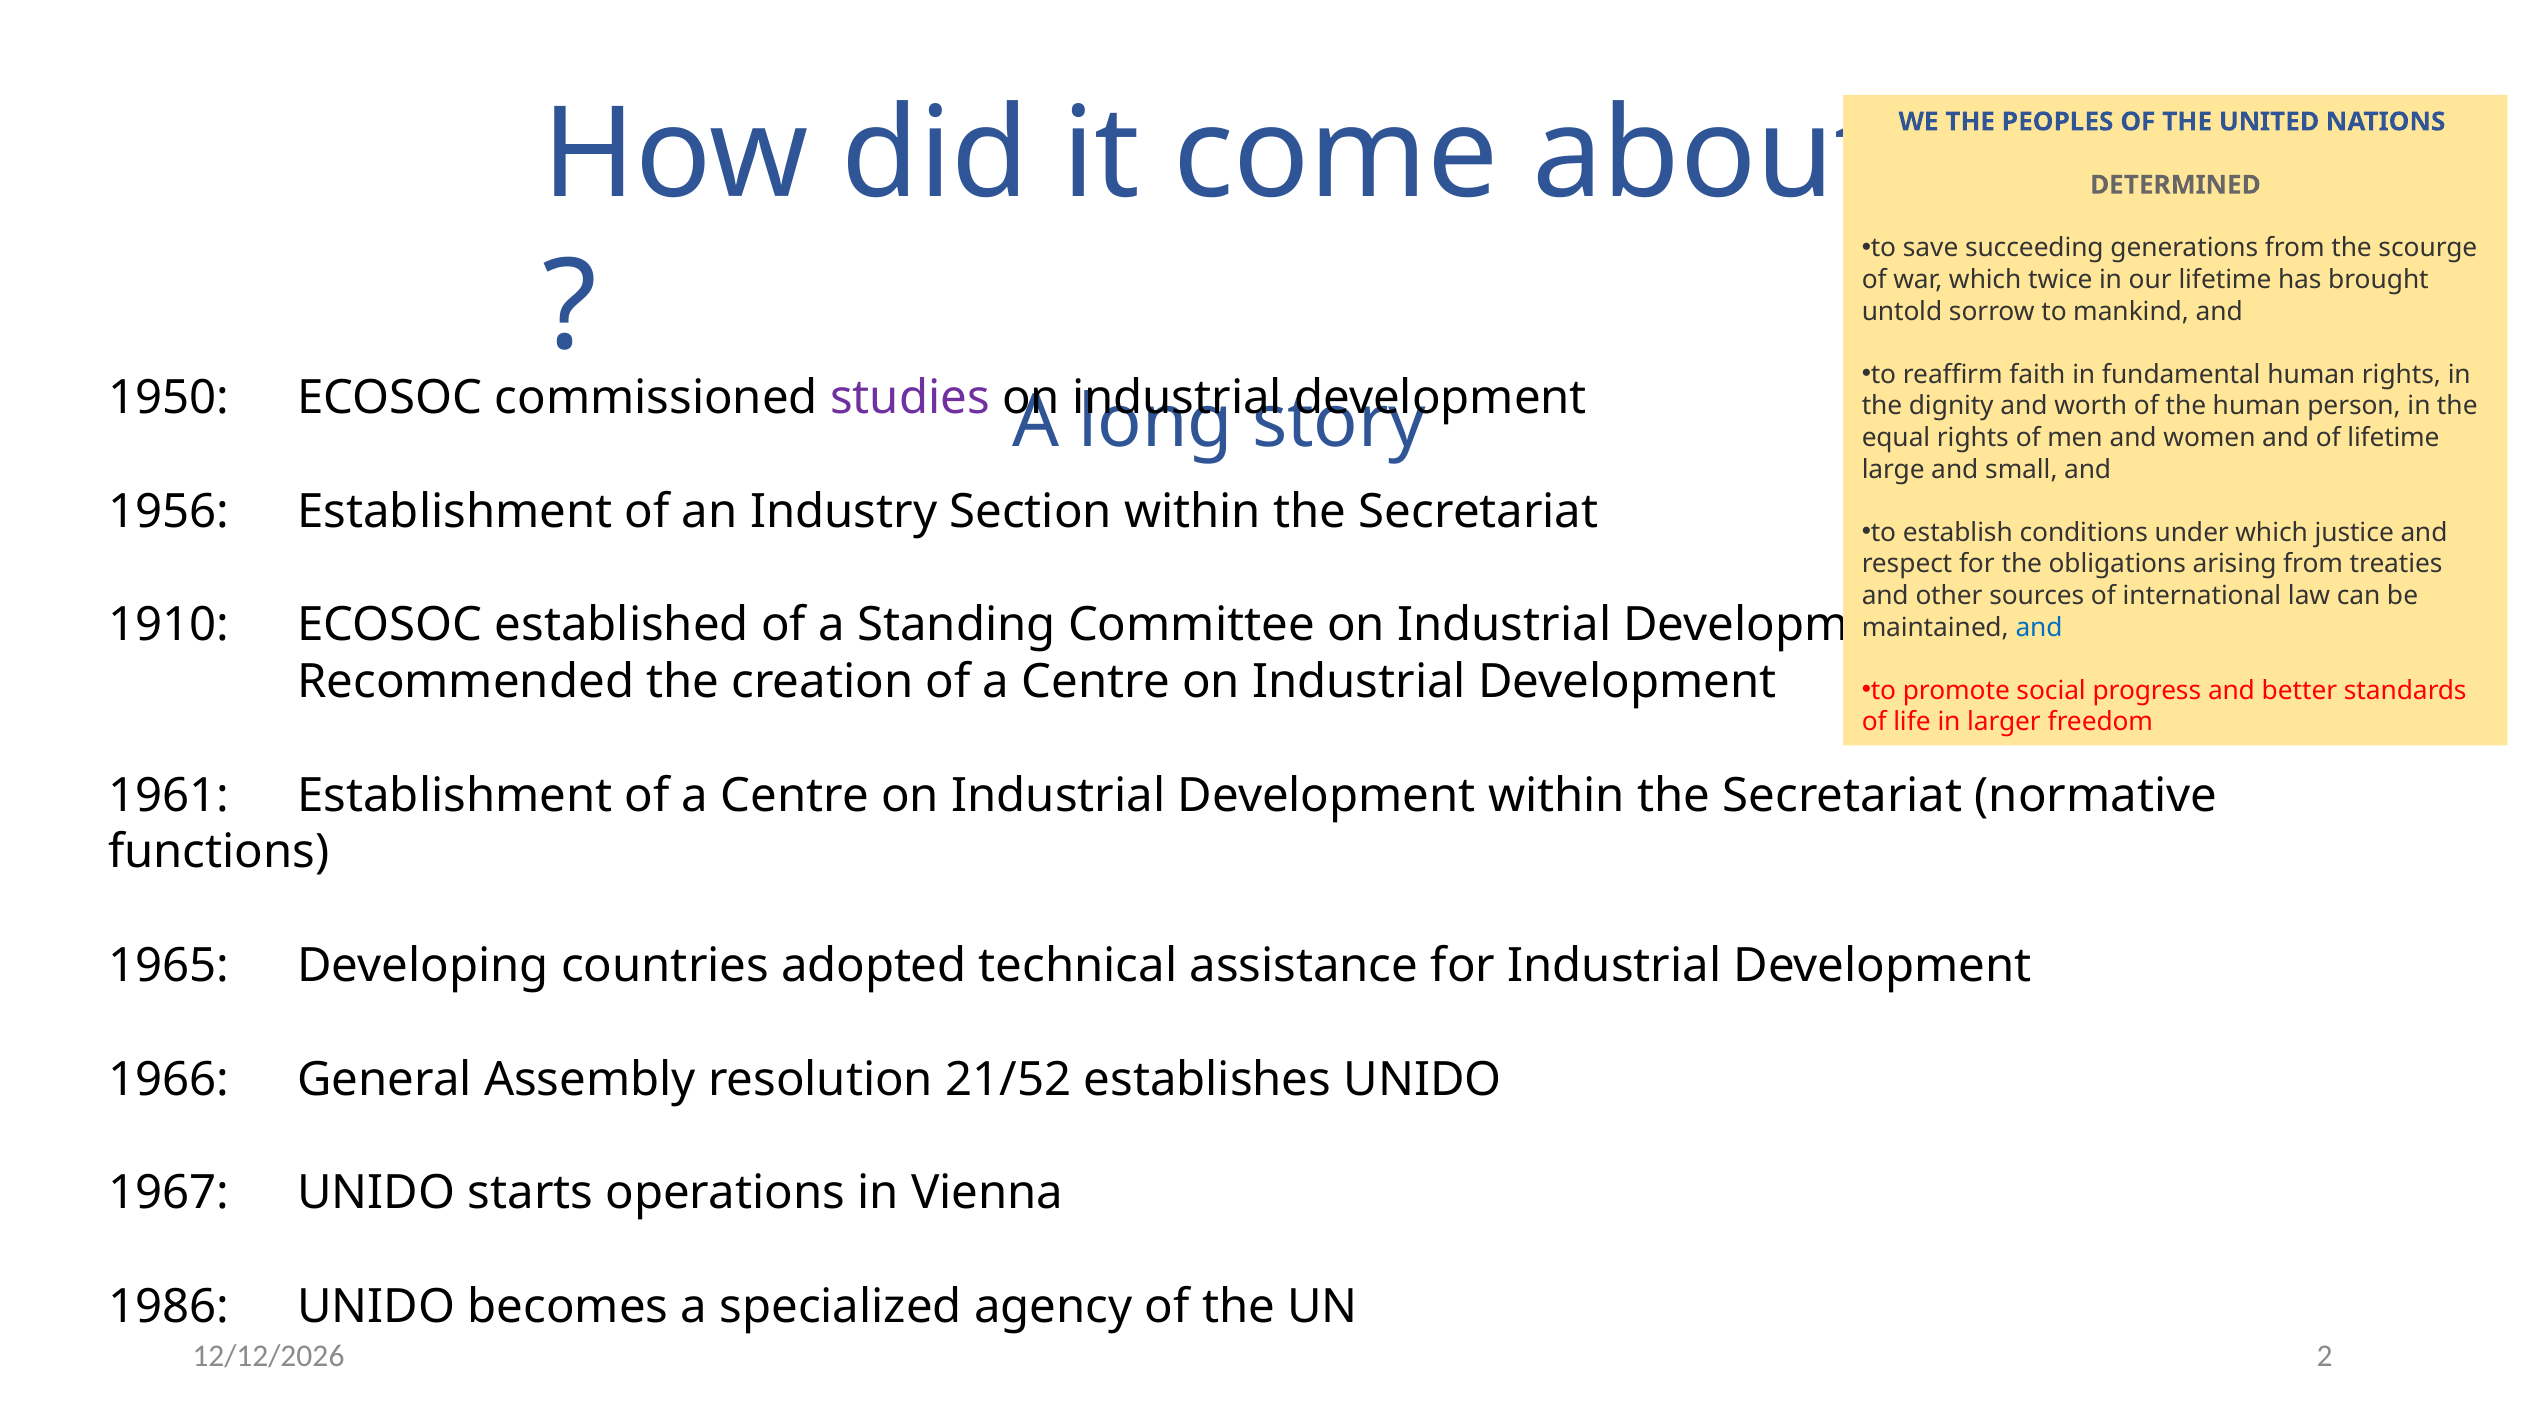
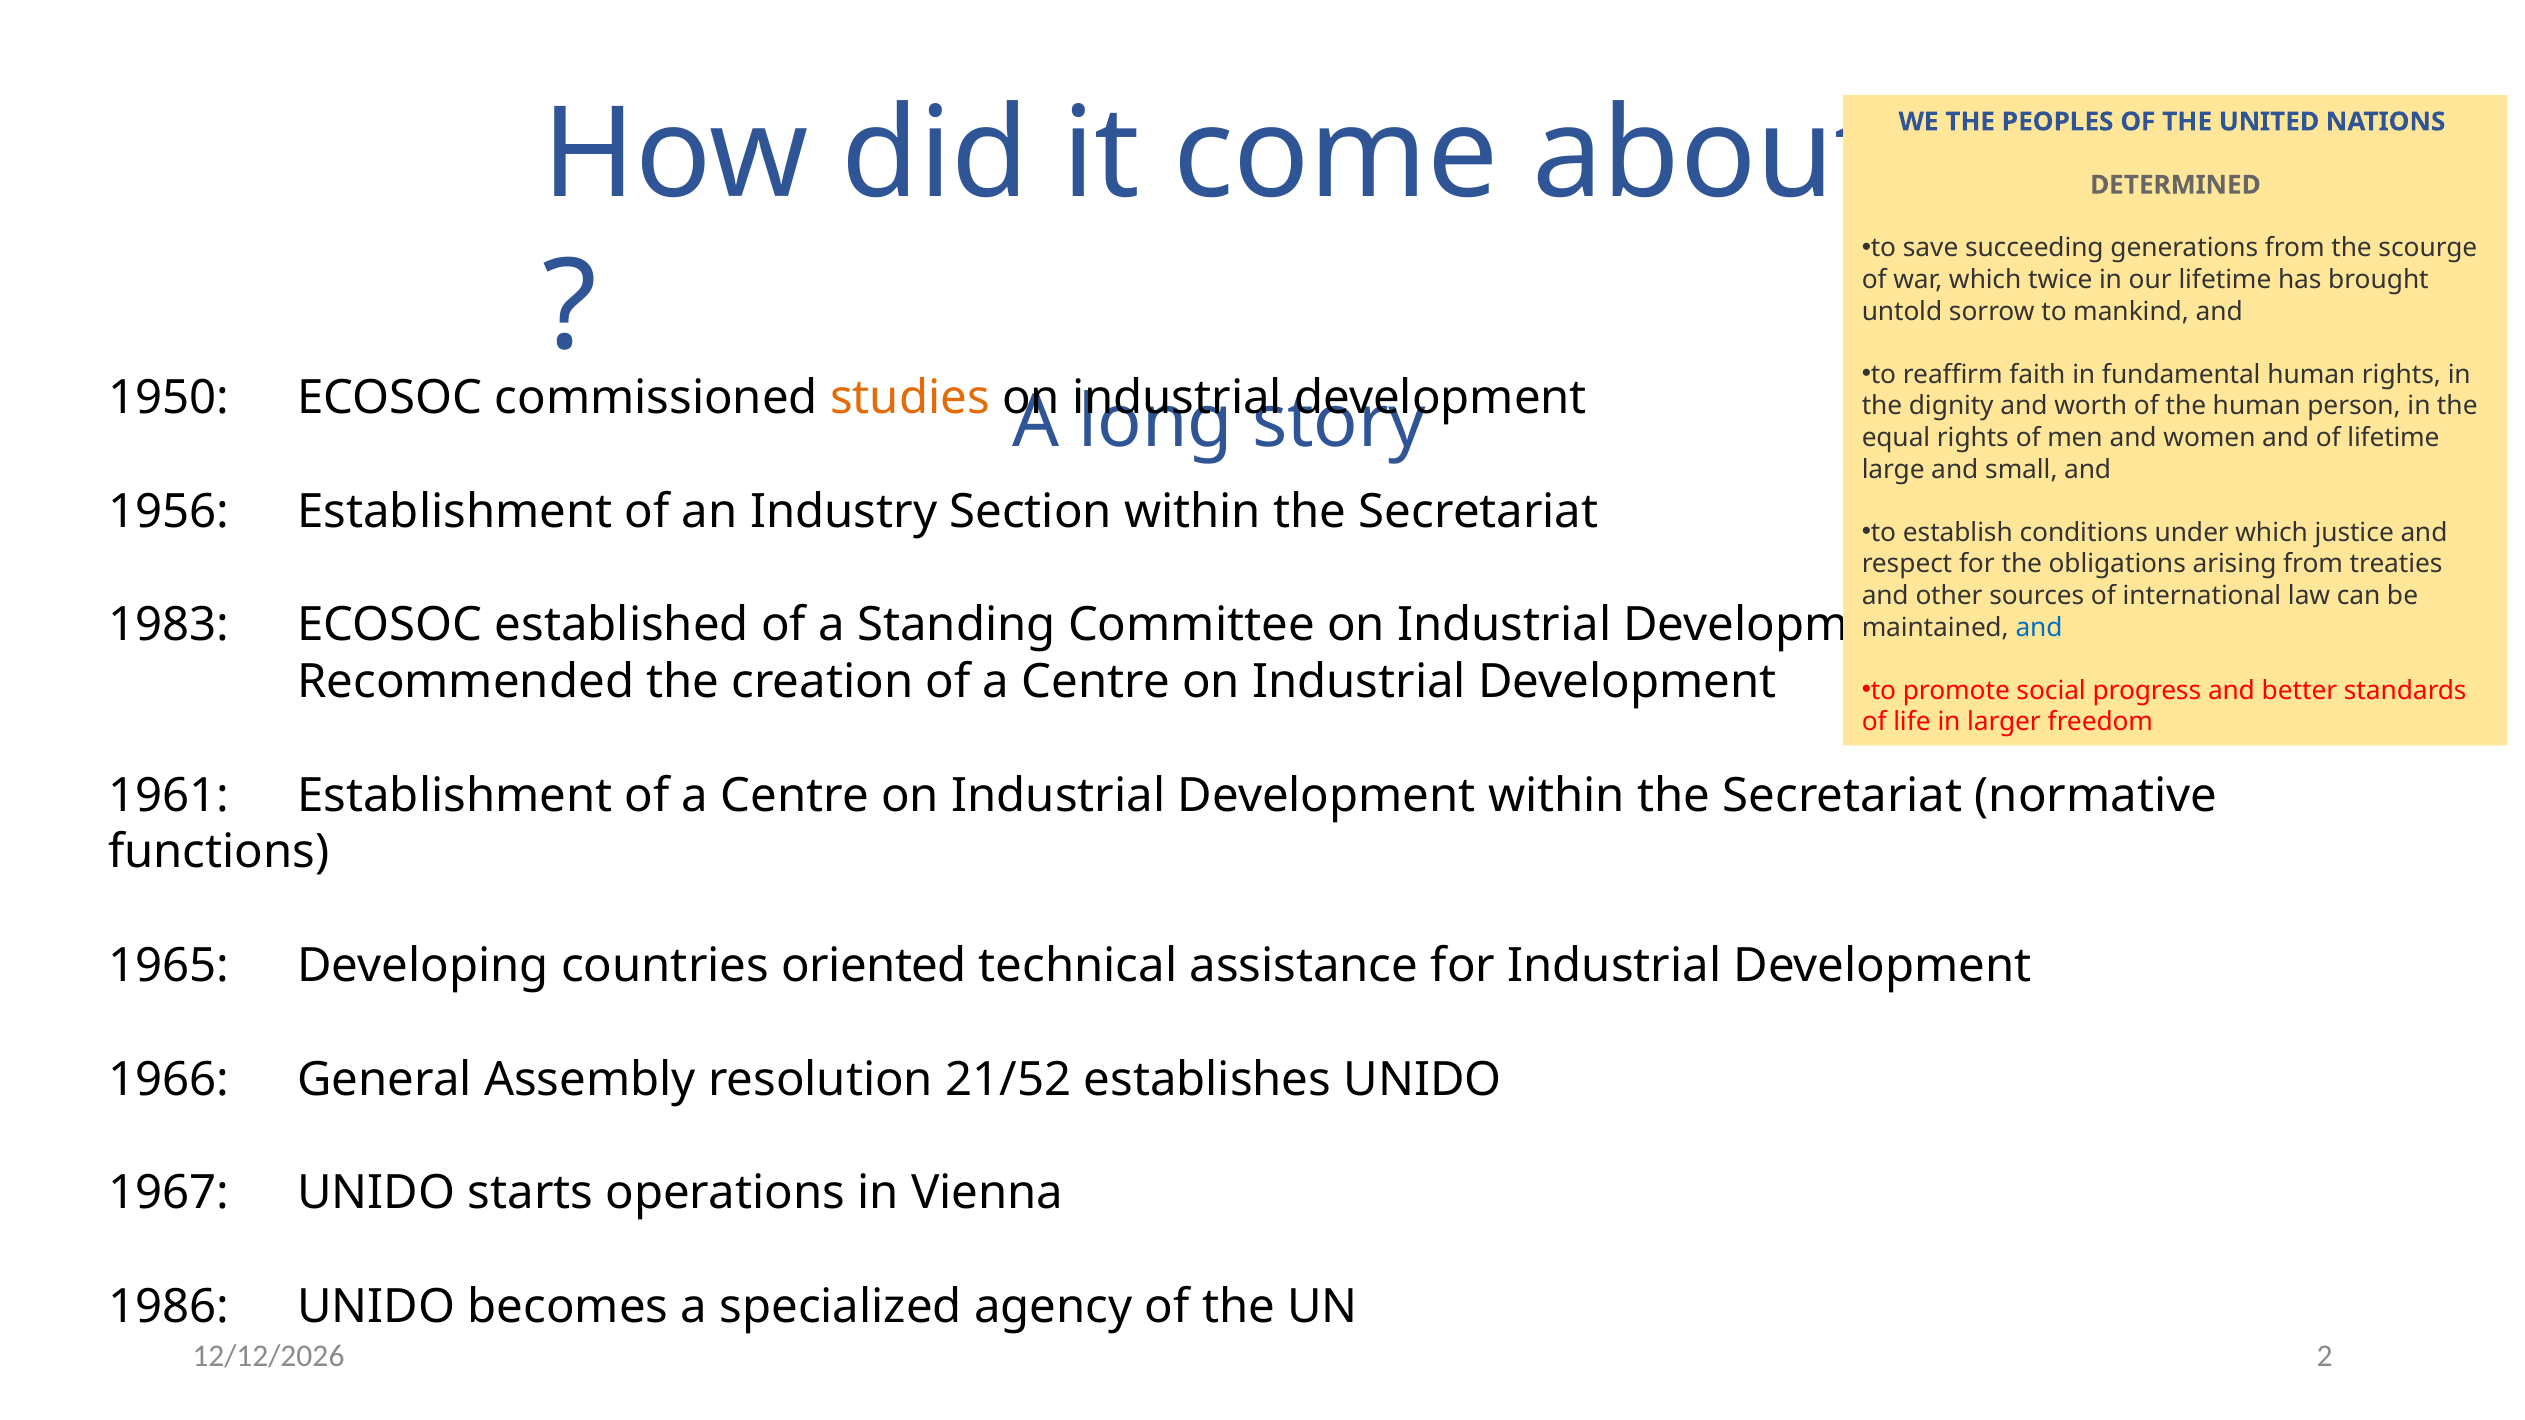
studies colour: purple -> orange (910, 398)
1910: 1910 -> 1983 (169, 625)
adopted: adopted -> oriented (874, 966)
